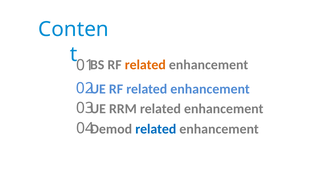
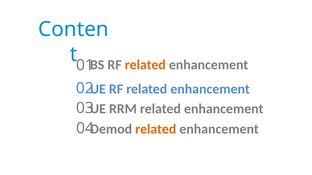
related colour: blue -> orange (156, 129)
